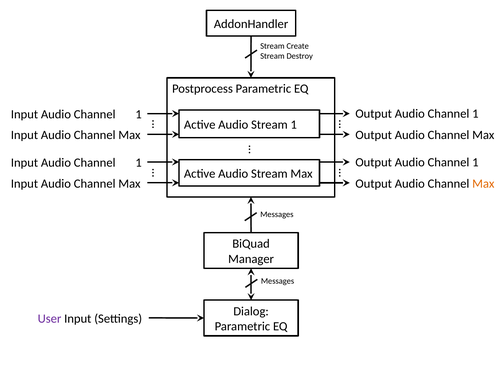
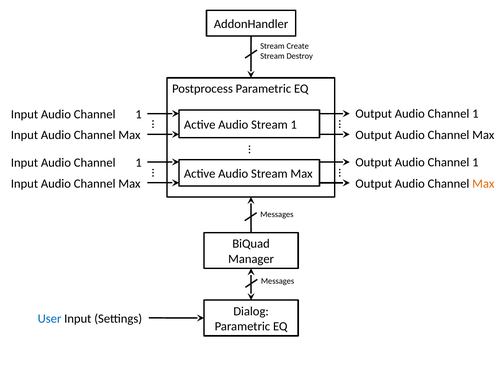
User colour: purple -> blue (50, 319)
